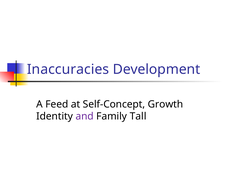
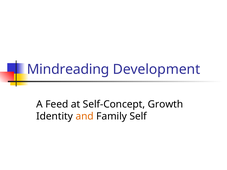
Inaccuracies: Inaccuracies -> Mindreading (68, 69)
and colour: purple -> orange (85, 116)
Tall: Tall -> Self (138, 116)
